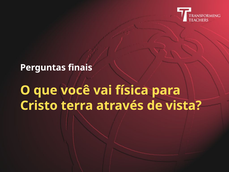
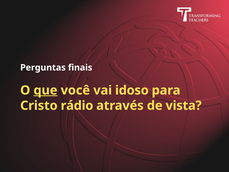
que underline: none -> present (45, 90)
física: física -> idoso (132, 90)
terra: terra -> rádio (77, 105)
